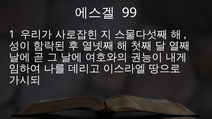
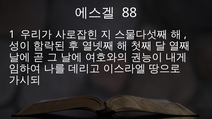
99: 99 -> 88 (129, 13)
